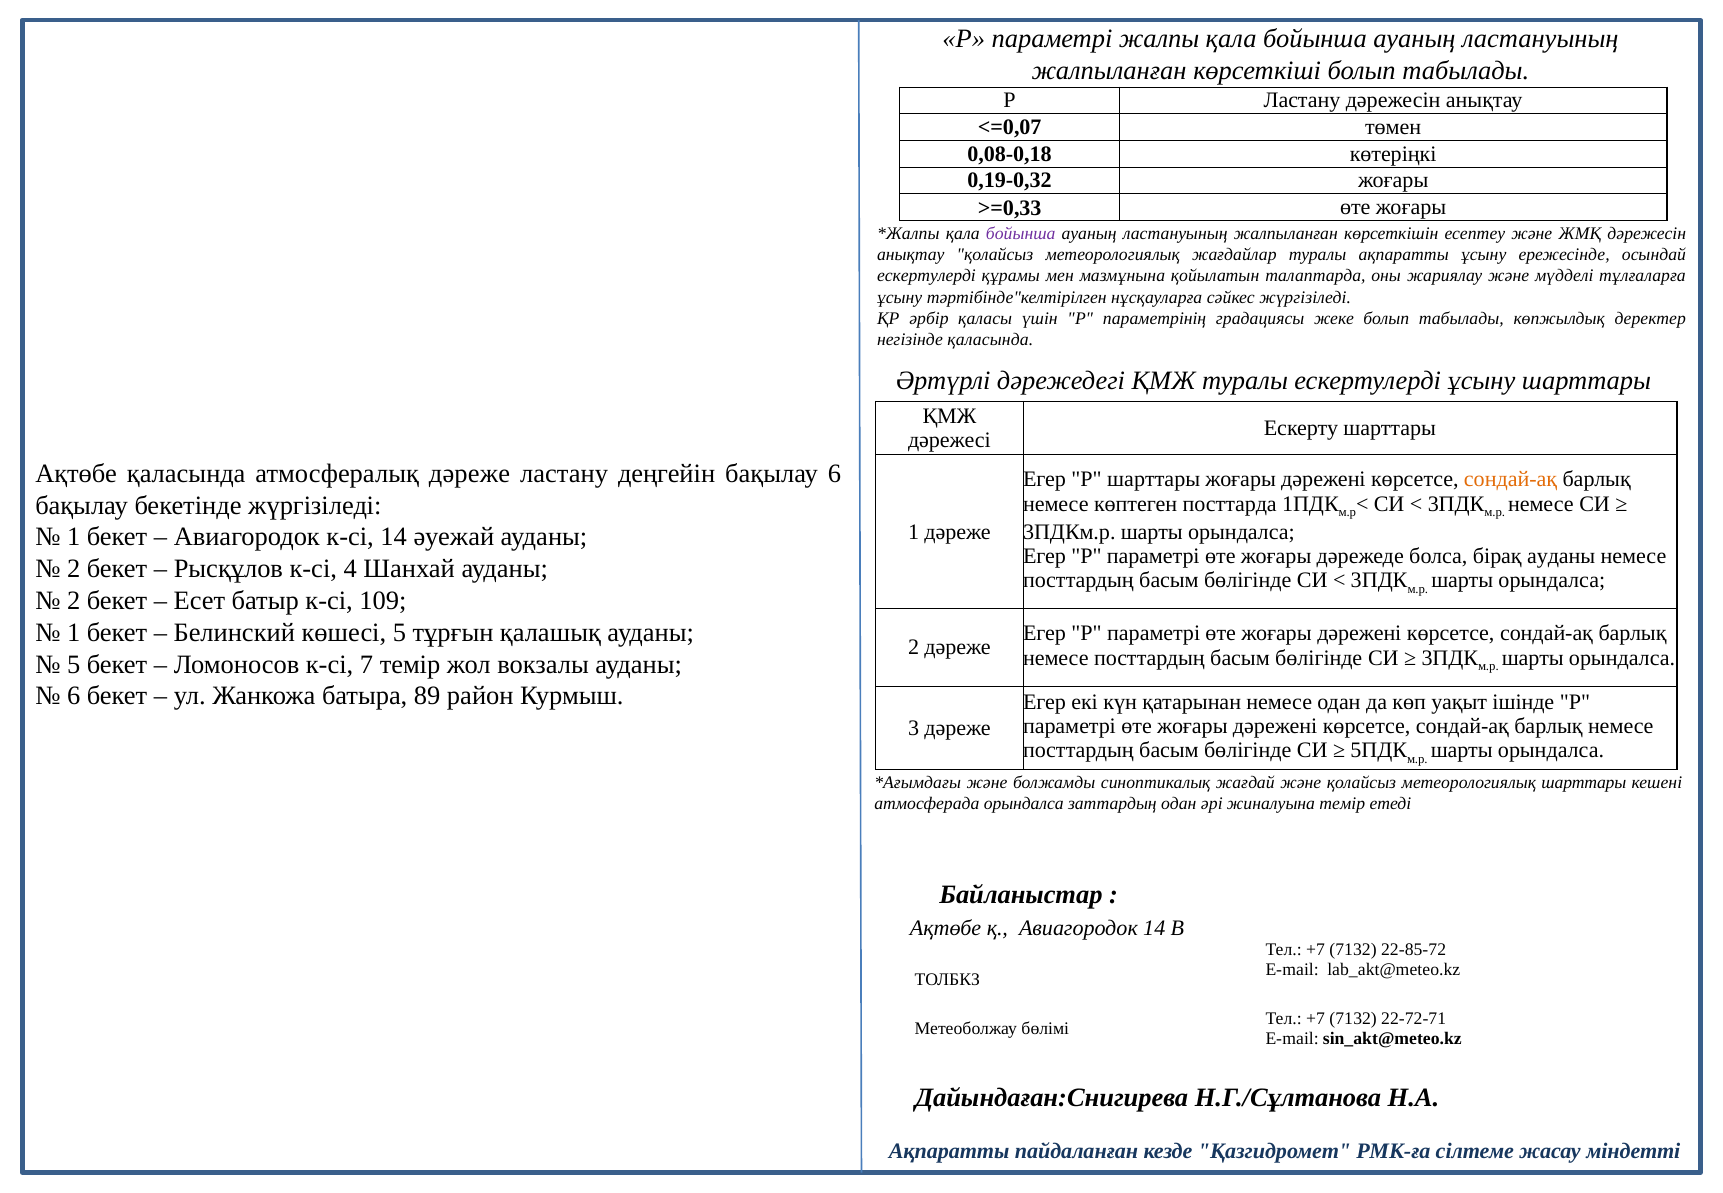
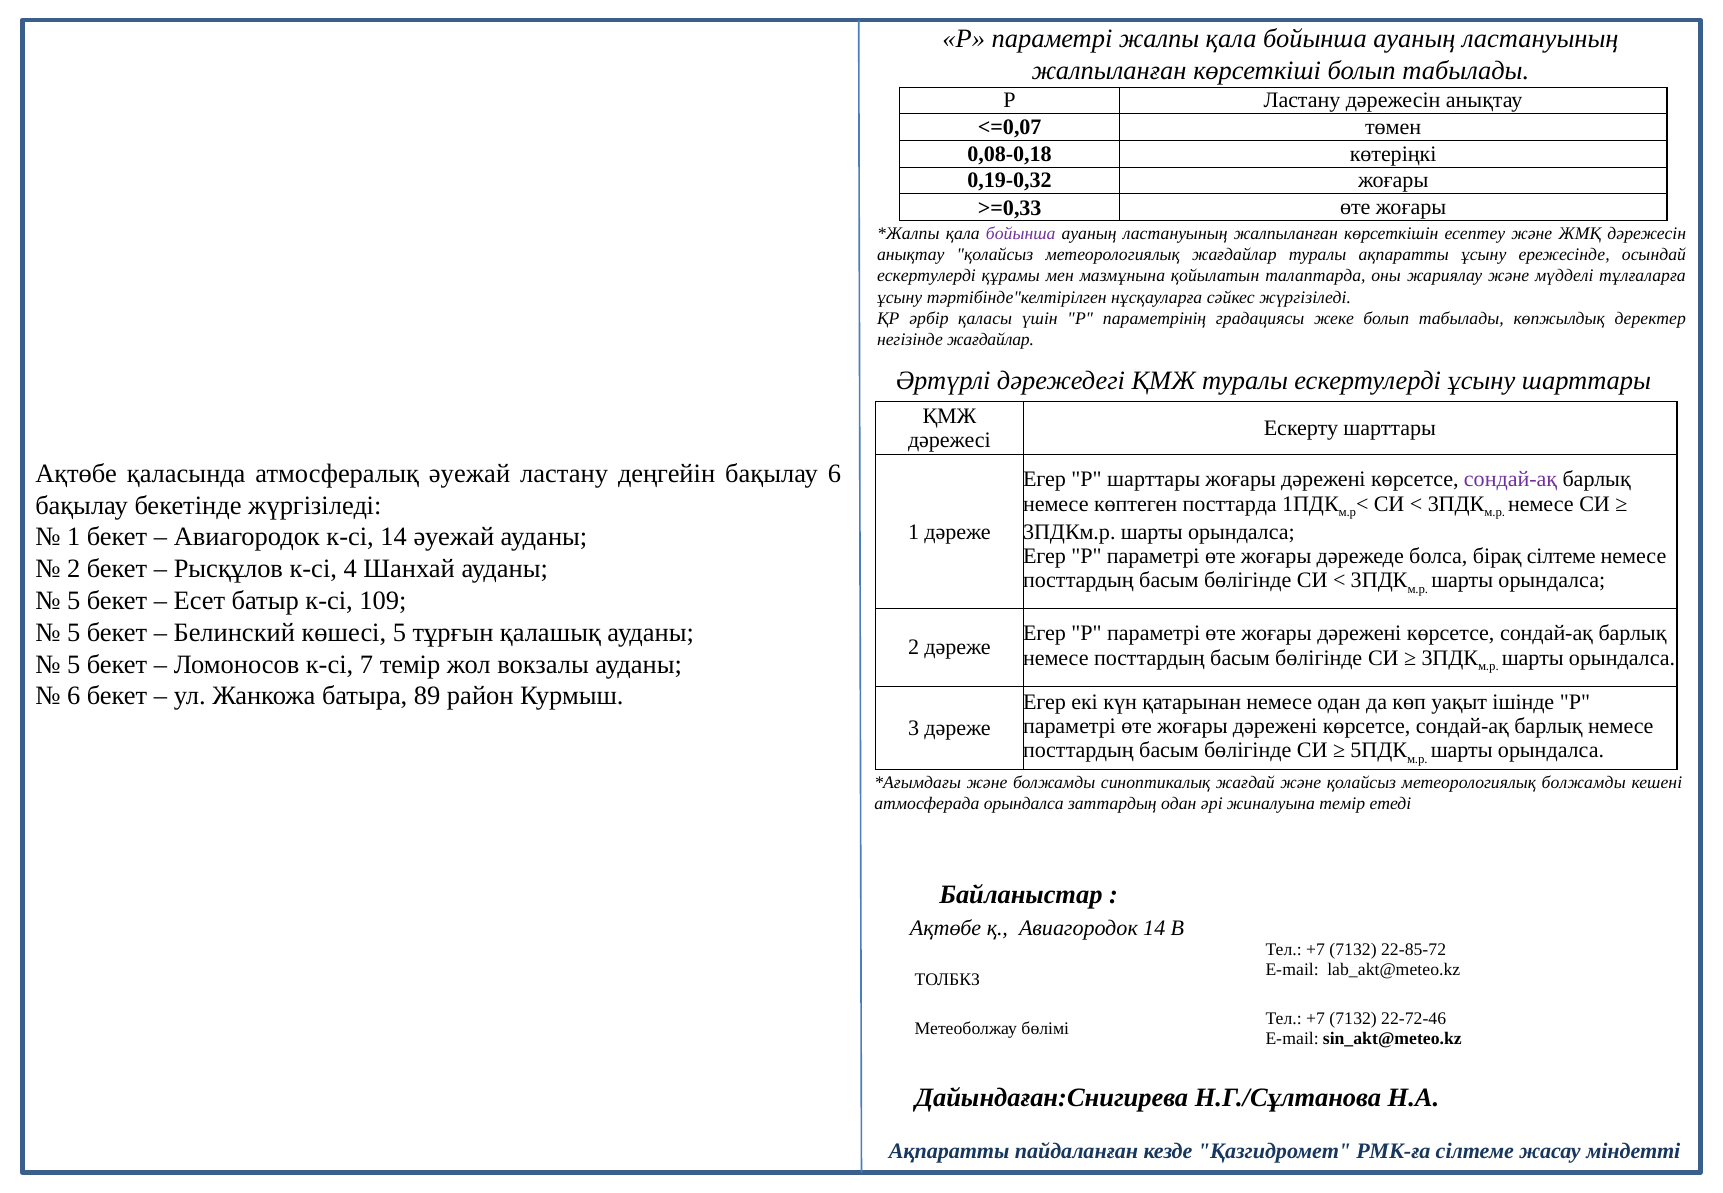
негізінде қаласында: қаласында -> жағдайлар (991, 340)
атмосфералық дәреже: дәреже -> әуежай (470, 473)
сондай-ақ colour: orange -> purple (1511, 479)
бірақ ауданы: ауданы -> сілтеме (1561, 556)
2: 2 -> 5 (74, 601)
1: 1 -> 5 (74, 633)
метеорологиялық шарттары: шарттары -> болжамды (1584, 782)
22-72-71: 22-72-71 -> 22-72-46 (1414, 1019)
